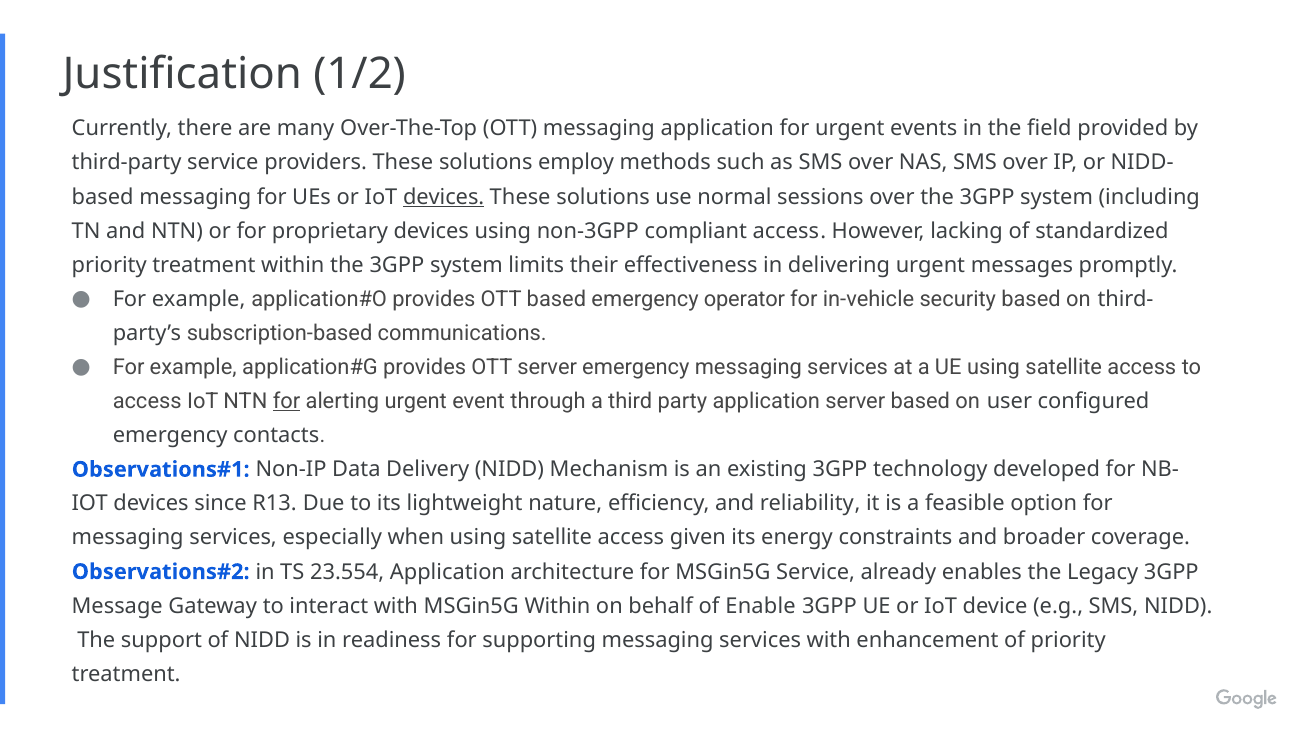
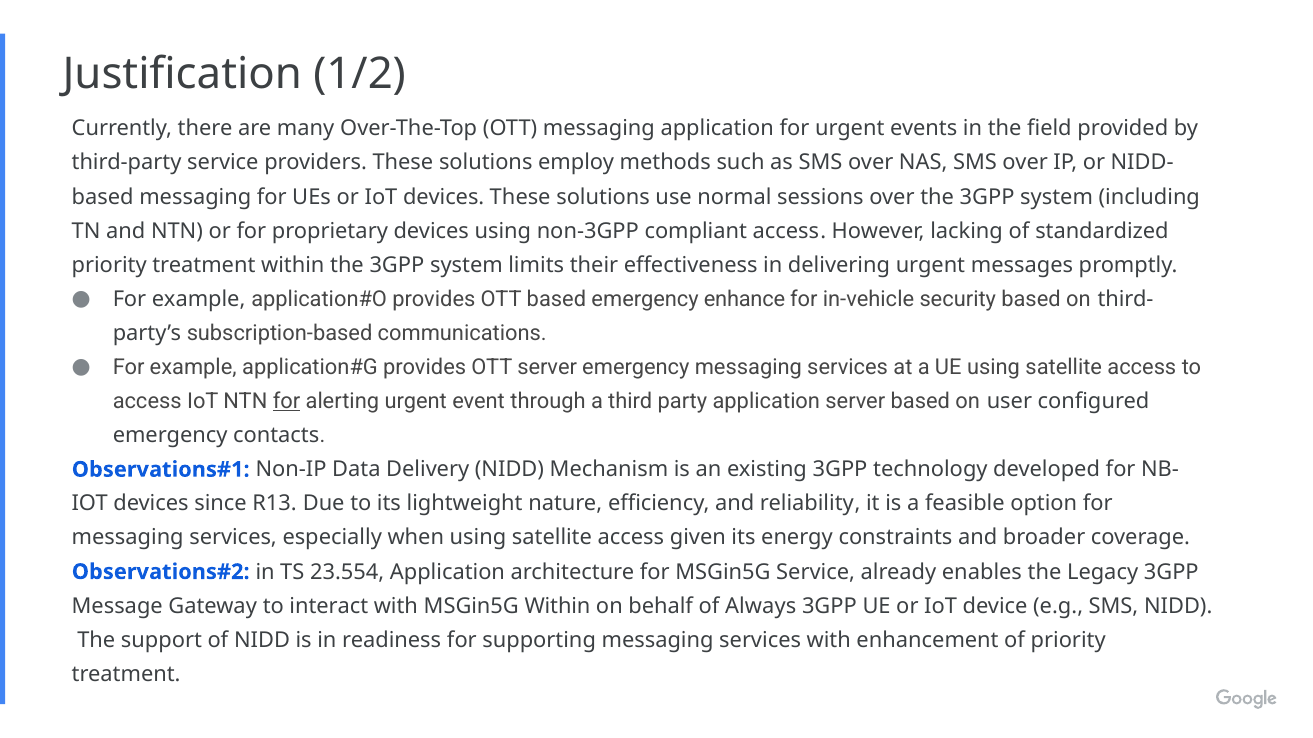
devices underline: present -> none (444, 197)
operator: operator -> enhance (744, 299)
Enable: Enable -> Always (761, 606)
